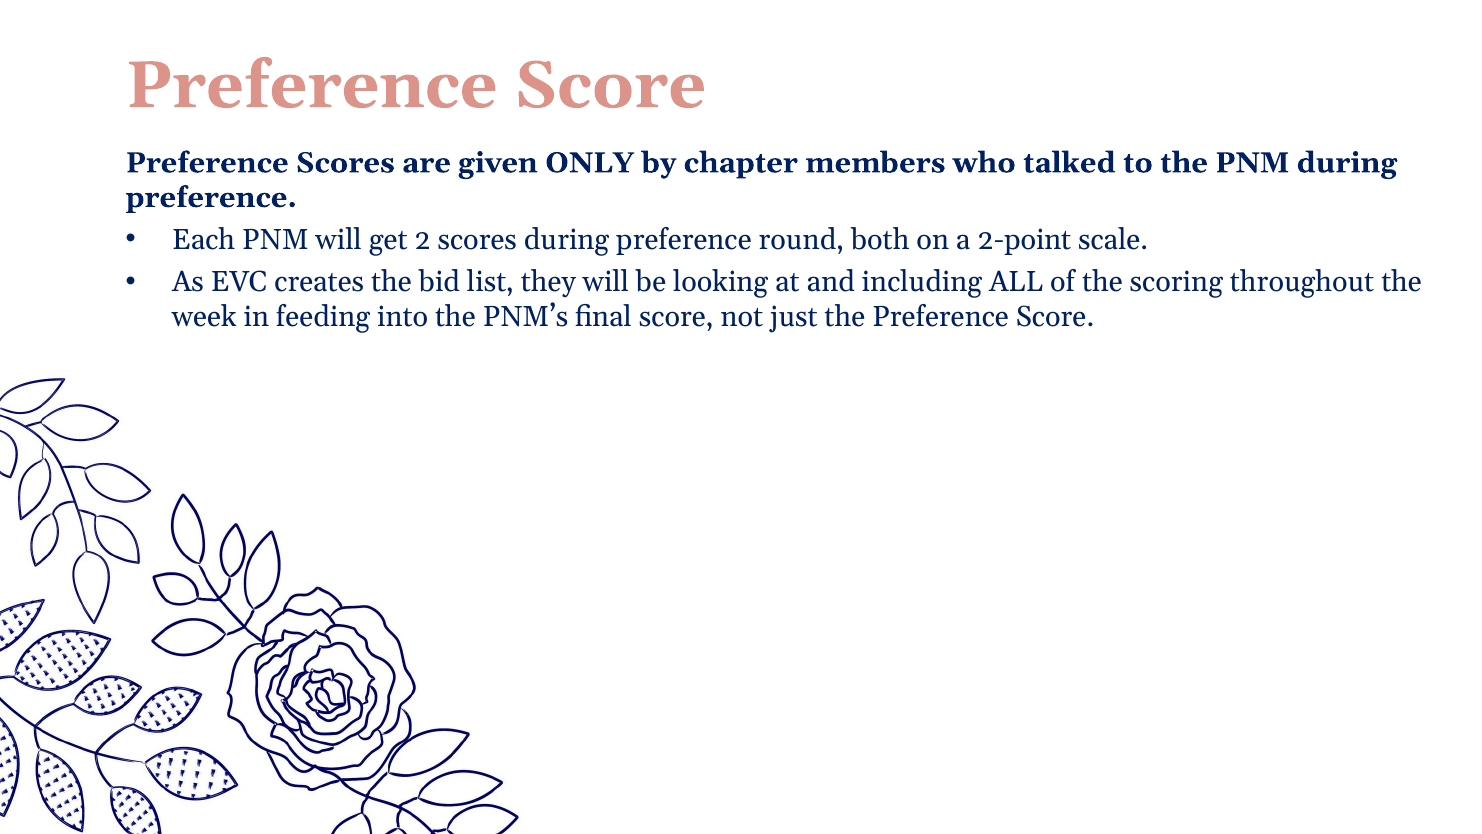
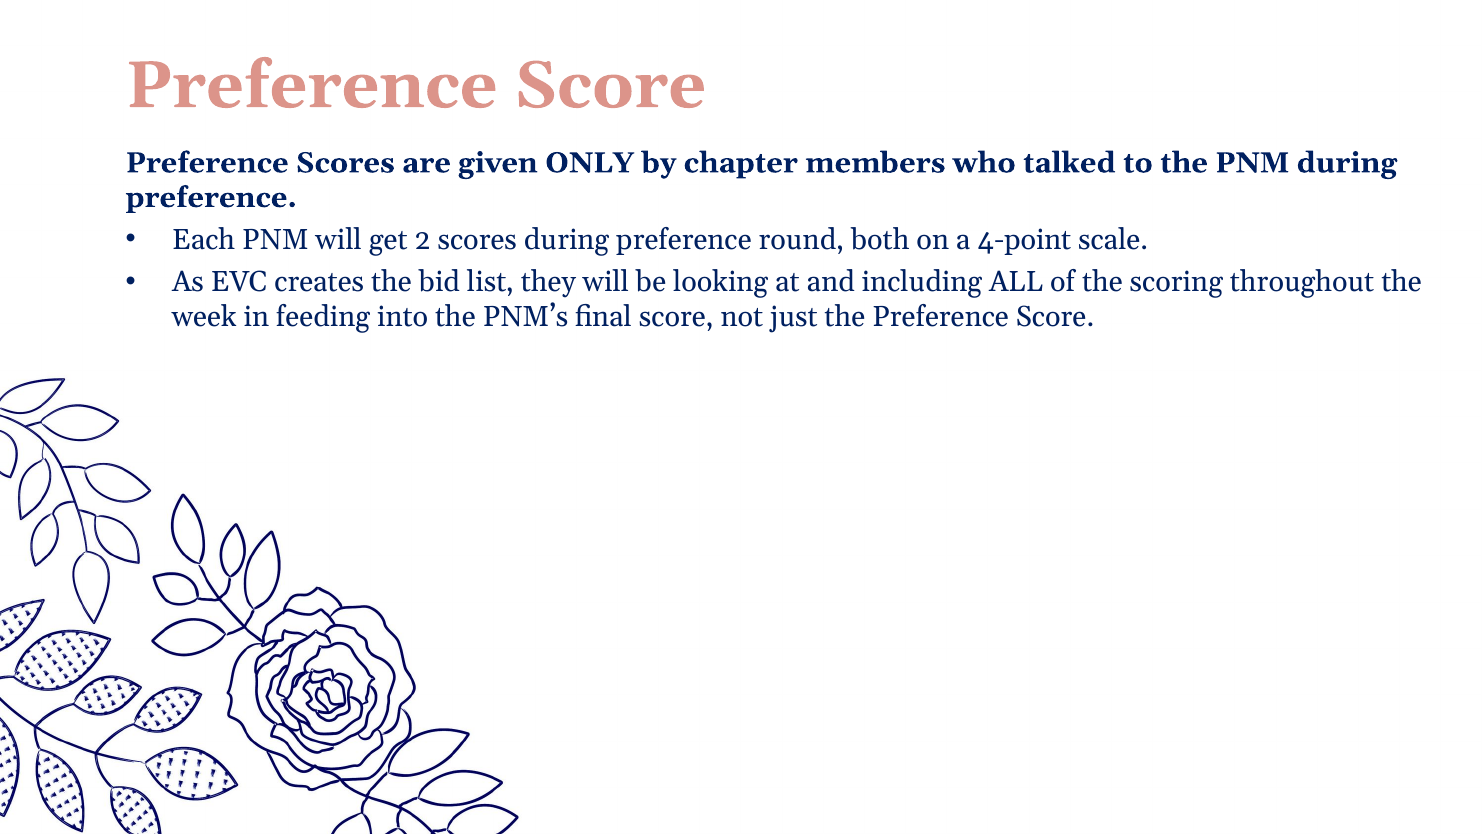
2-point: 2-point -> 4-point (1024, 240)
